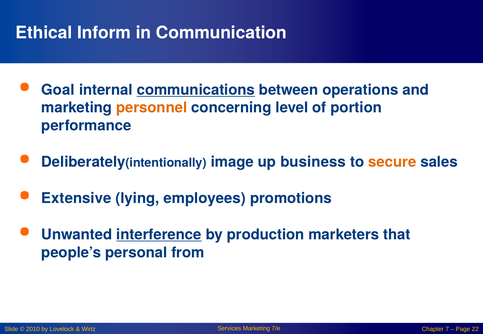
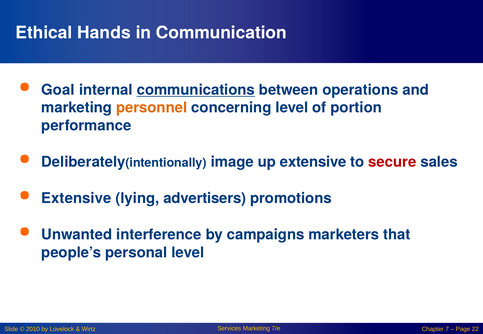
Inform: Inform -> Hands (104, 33)
up business: business -> extensive (313, 162)
secure colour: orange -> red (392, 162)
employees: employees -> advertisers (205, 199)
interference underline: present -> none (159, 235)
production: production -> campaigns (266, 235)
personal from: from -> level (188, 253)
